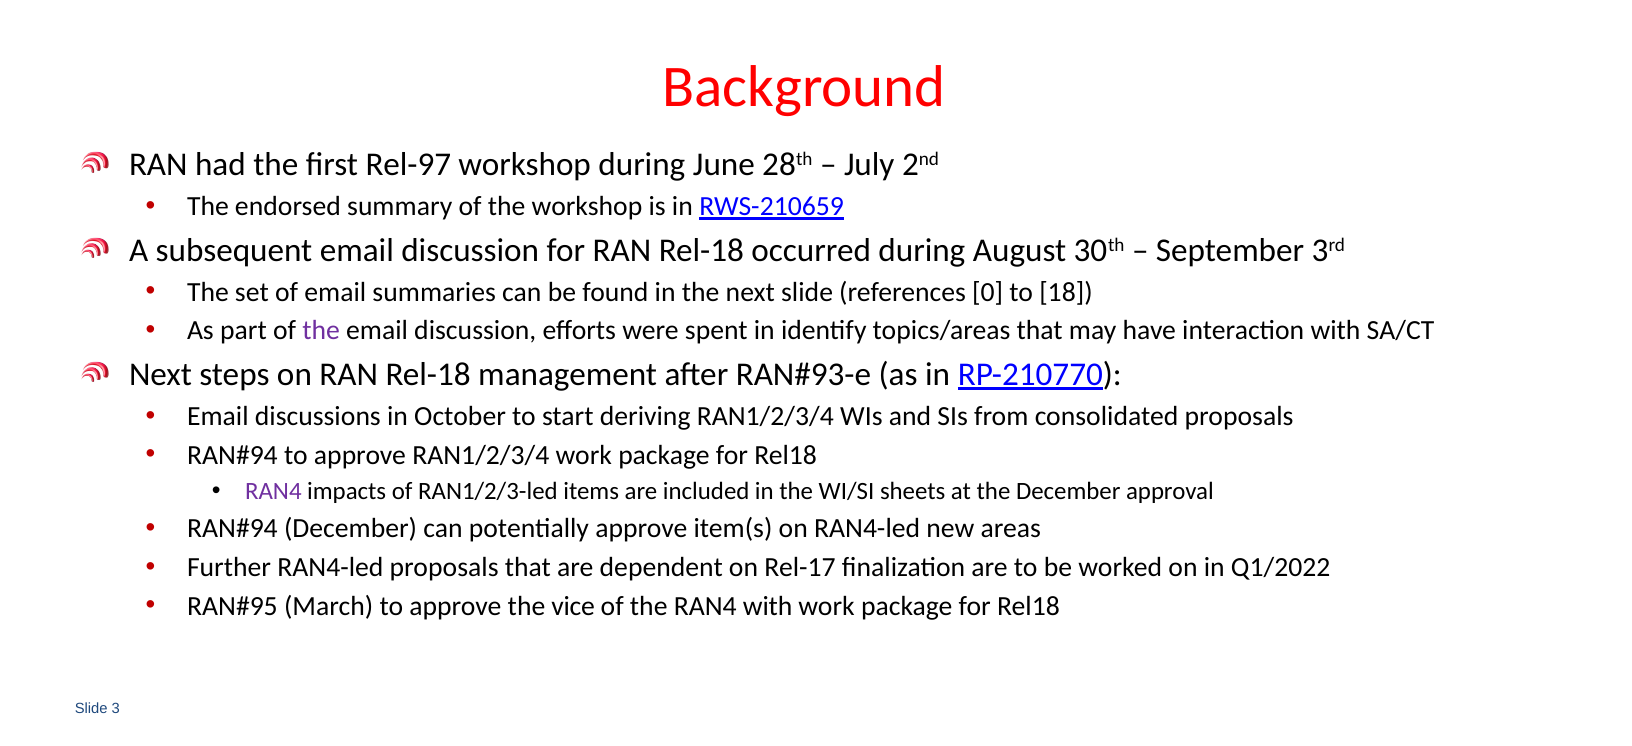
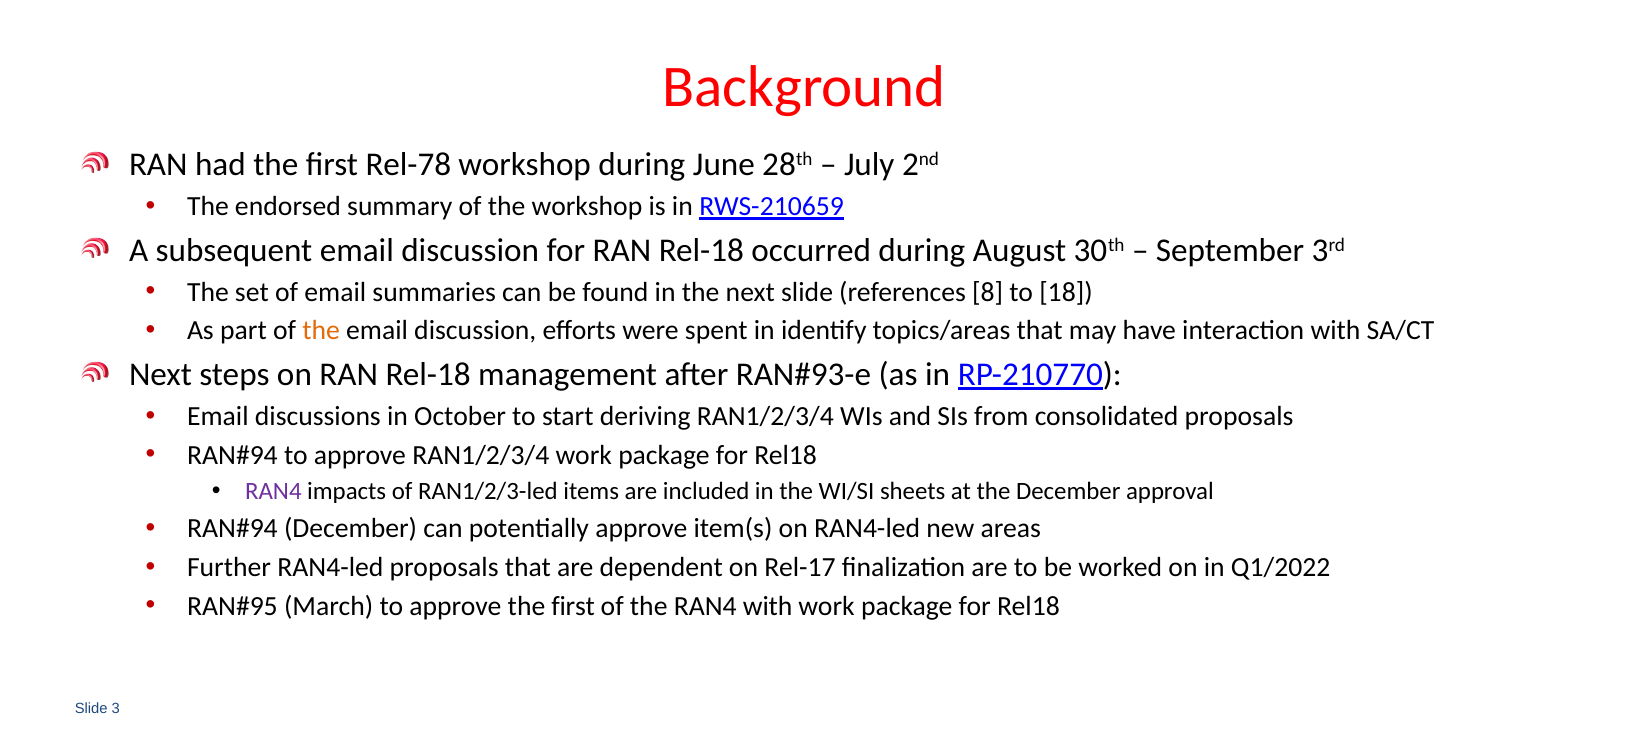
Rel-97: Rel-97 -> Rel-78 (408, 165)
0: 0 -> 8 (988, 292)
the colour: purple -> orange (321, 331)
approve the vice: vice -> first (573, 606)
